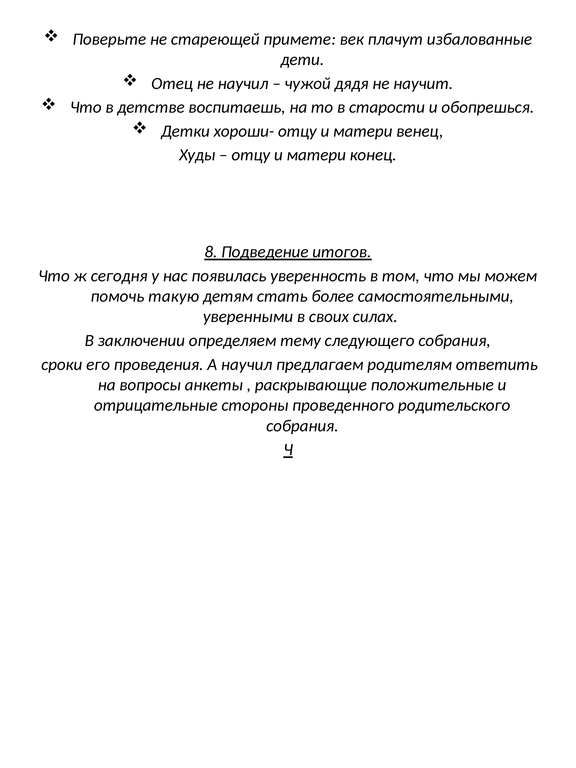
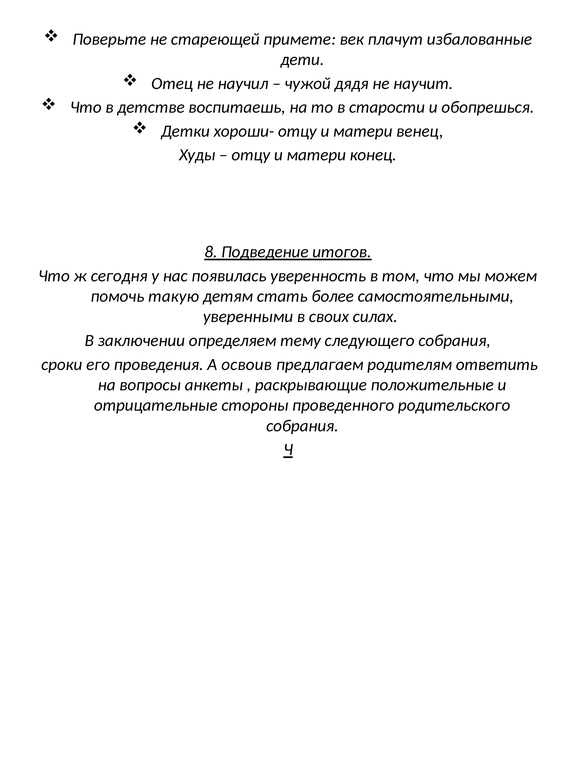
А научил: научил -> освоив (247, 364)
